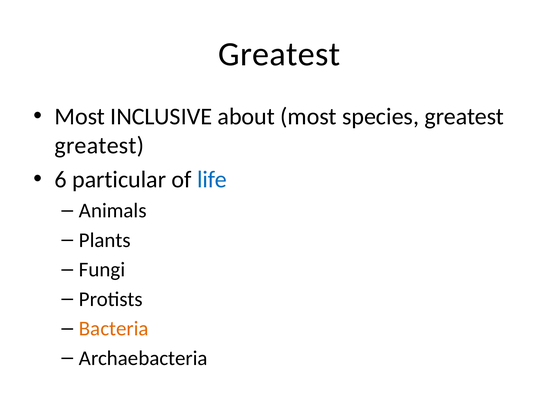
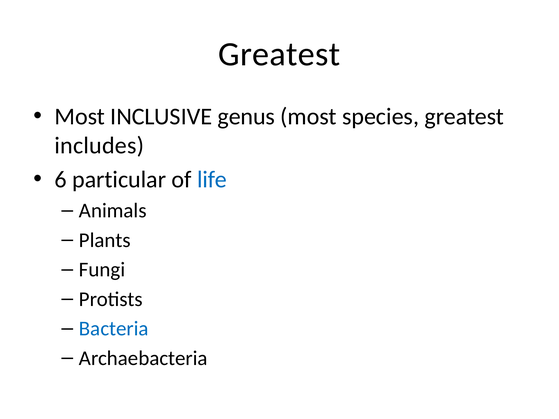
about: about -> genus (246, 117)
greatest: greatest -> includes (99, 146)
Bacteria colour: orange -> blue (114, 329)
